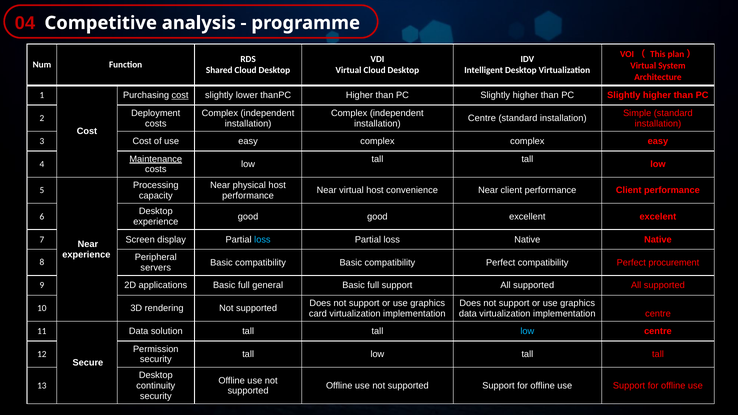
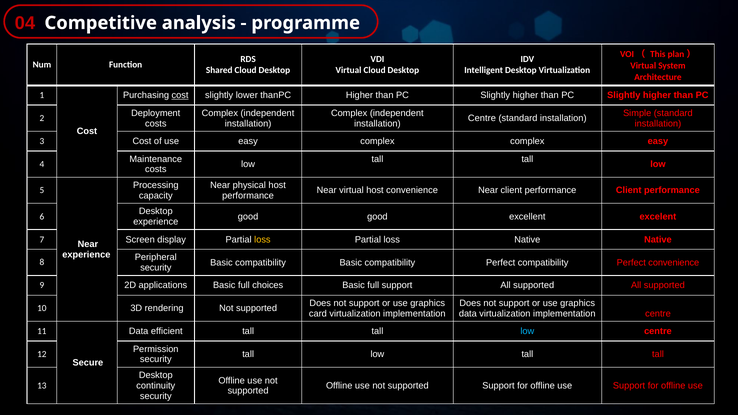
Maintenance underline: present -> none (156, 159)
loss colour: light blue -> yellow (262, 240)
Perfect procurement: procurement -> convenience (674, 263)
servers: servers -> security (156, 268)
general: general -> choices (268, 286)
solution: solution -> efficient (167, 331)
